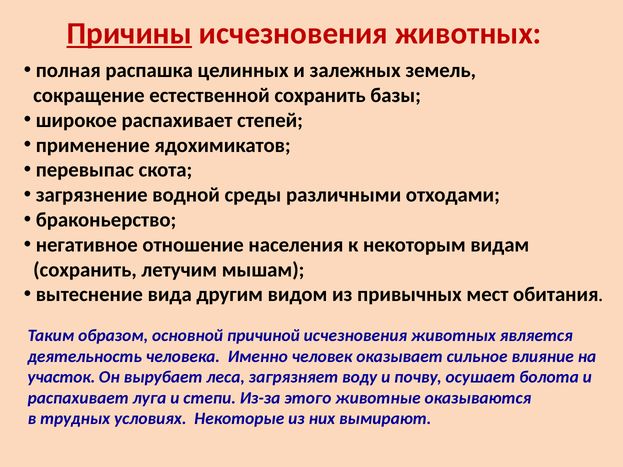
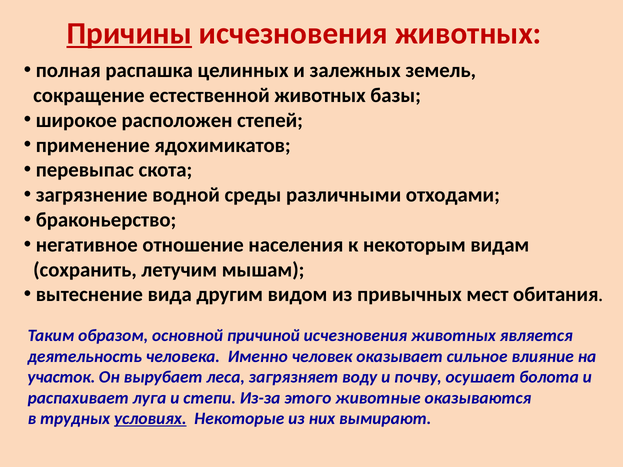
естественной сохранить: сохранить -> животных (320, 95)
широкое распахивает: распахивает -> расположен (177, 120)
условиях underline: none -> present (150, 419)
